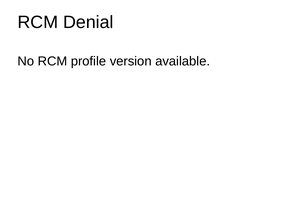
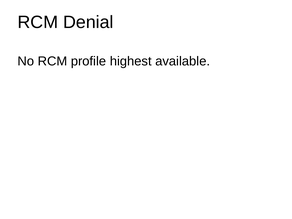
version: version -> highest (131, 61)
